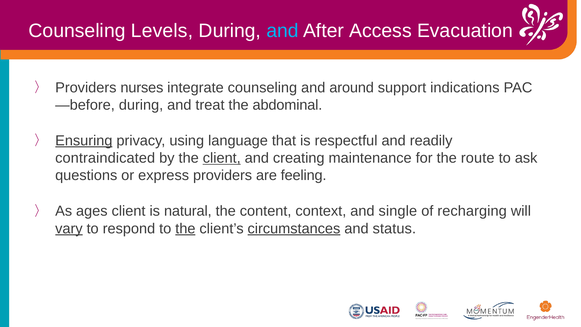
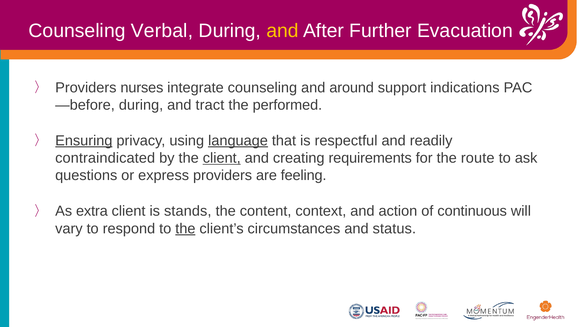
Levels: Levels -> Verbal (162, 31)
and colour: light blue -> yellow (283, 31)
Access: Access -> Further (381, 31)
treat: treat -> tract (210, 105)
abdominal: abdominal -> performed (287, 105)
language underline: none -> present (238, 141)
maintenance: maintenance -> requirements (370, 158)
ages: ages -> extra (92, 211)
natural: natural -> stands (188, 211)
single: single -> action (398, 211)
recharging: recharging -> continuous (472, 211)
vary underline: present -> none (69, 228)
circumstances underline: present -> none (294, 228)
